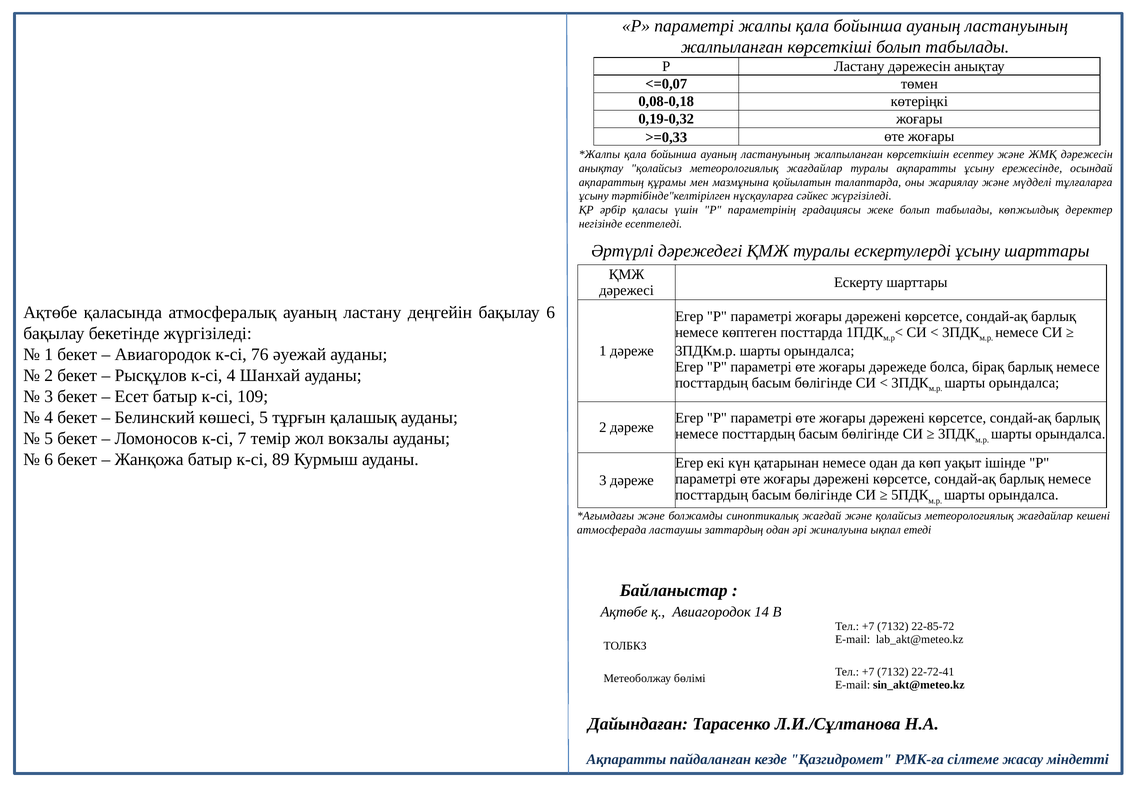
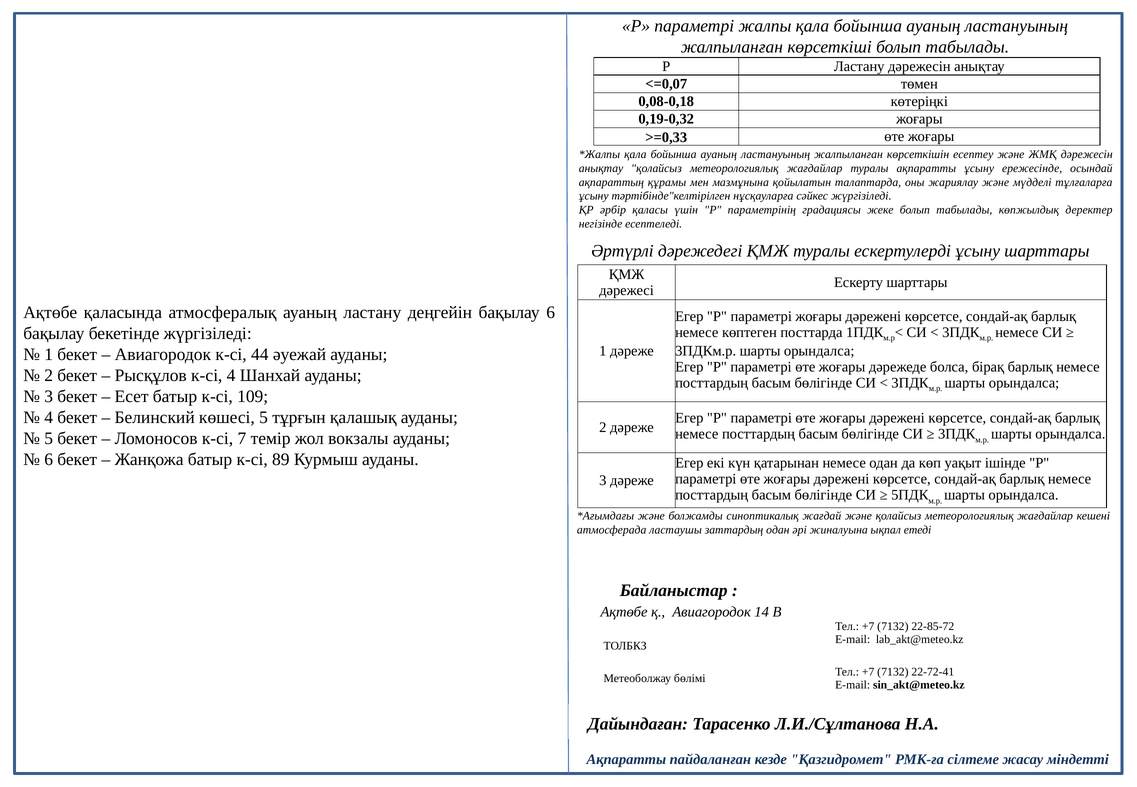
76: 76 -> 44 (260, 354)
